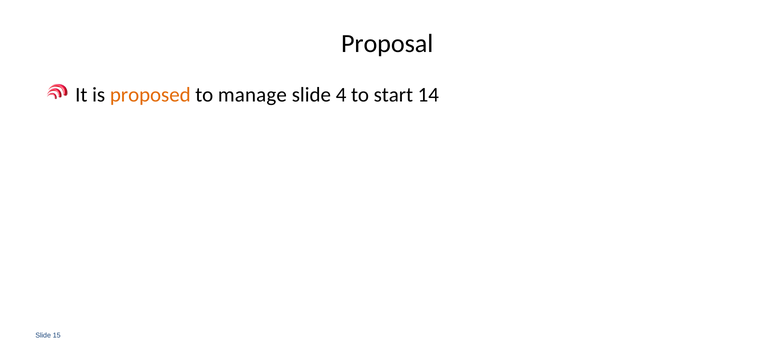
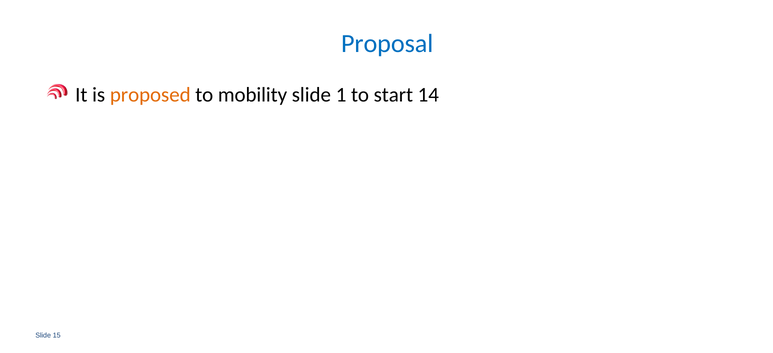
Proposal colour: black -> blue (387, 44)
manage: manage -> mobility (253, 95)
4: 4 -> 1 (341, 95)
